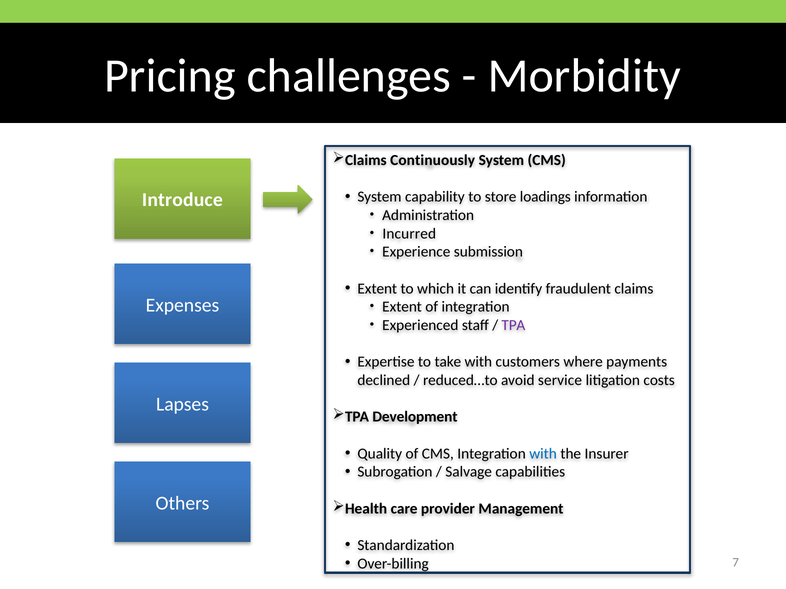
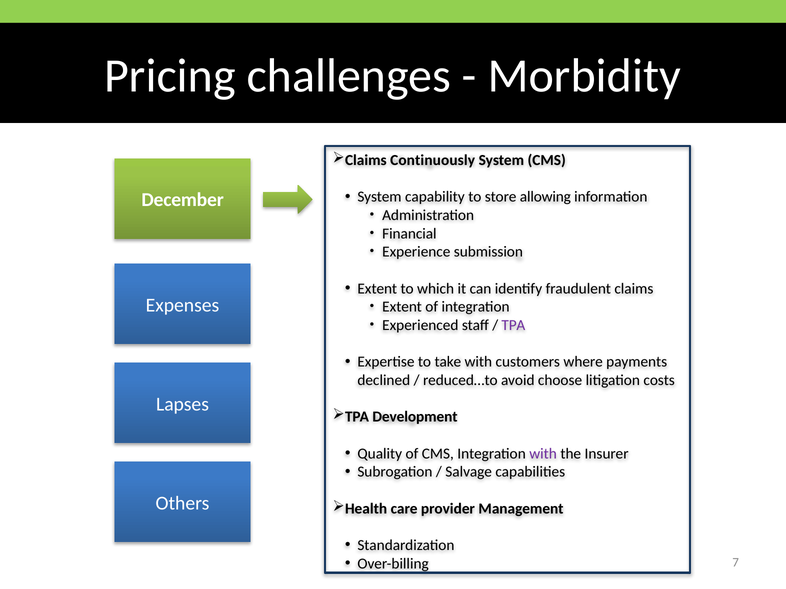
loadings: loadings -> allowing (545, 197)
Introduce: Introduce -> December (183, 200)
Incurred: Incurred -> Financial (409, 234)
service: service -> choose (560, 380)
with colour: blue -> purple (543, 454)
